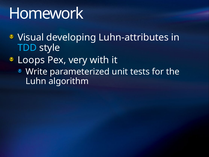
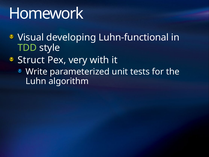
Luhn-attributes: Luhn-attributes -> Luhn-functional (134, 37)
TDD colour: light blue -> light green (27, 48)
Loops: Loops -> Struct (31, 60)
